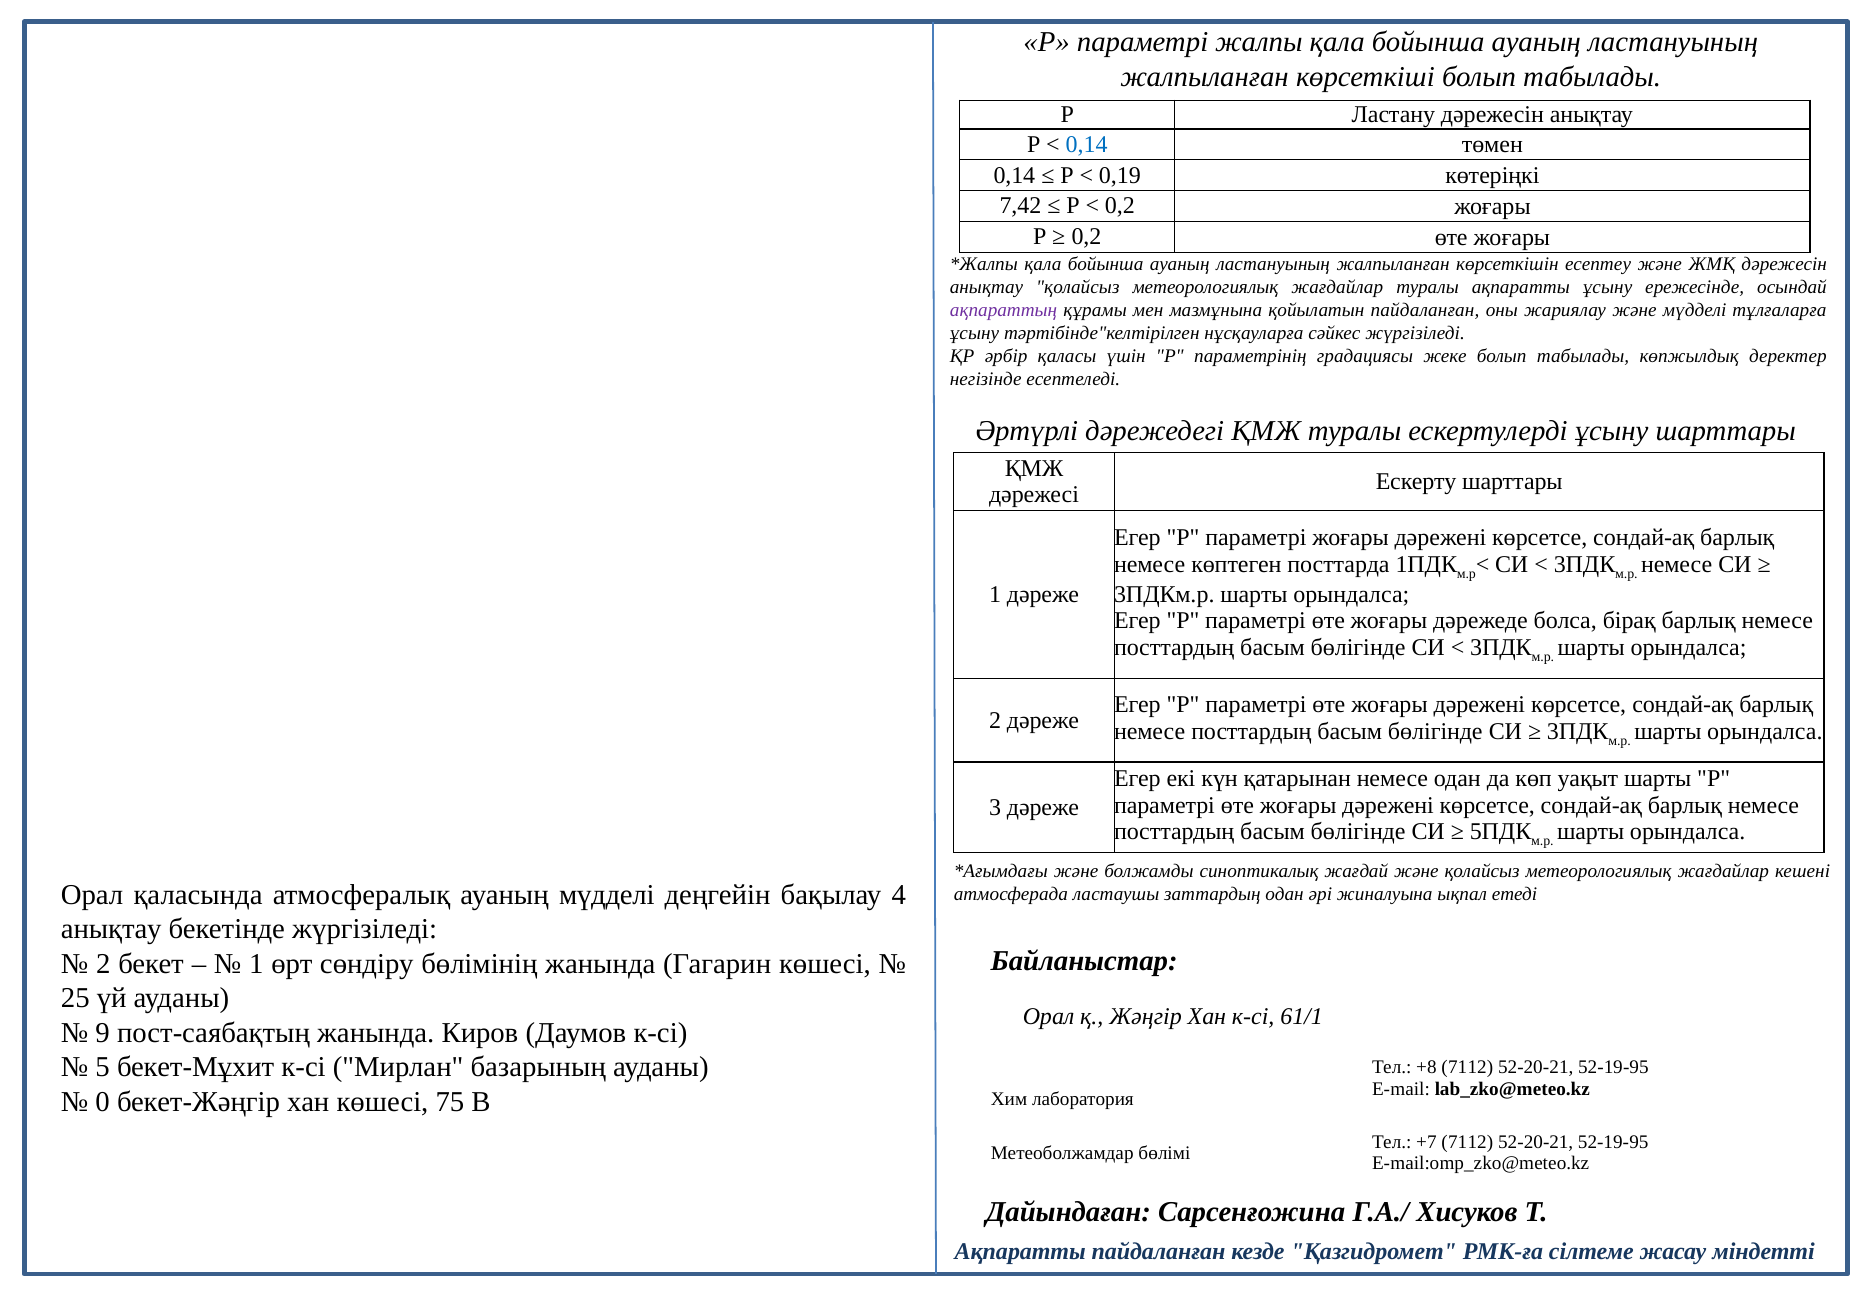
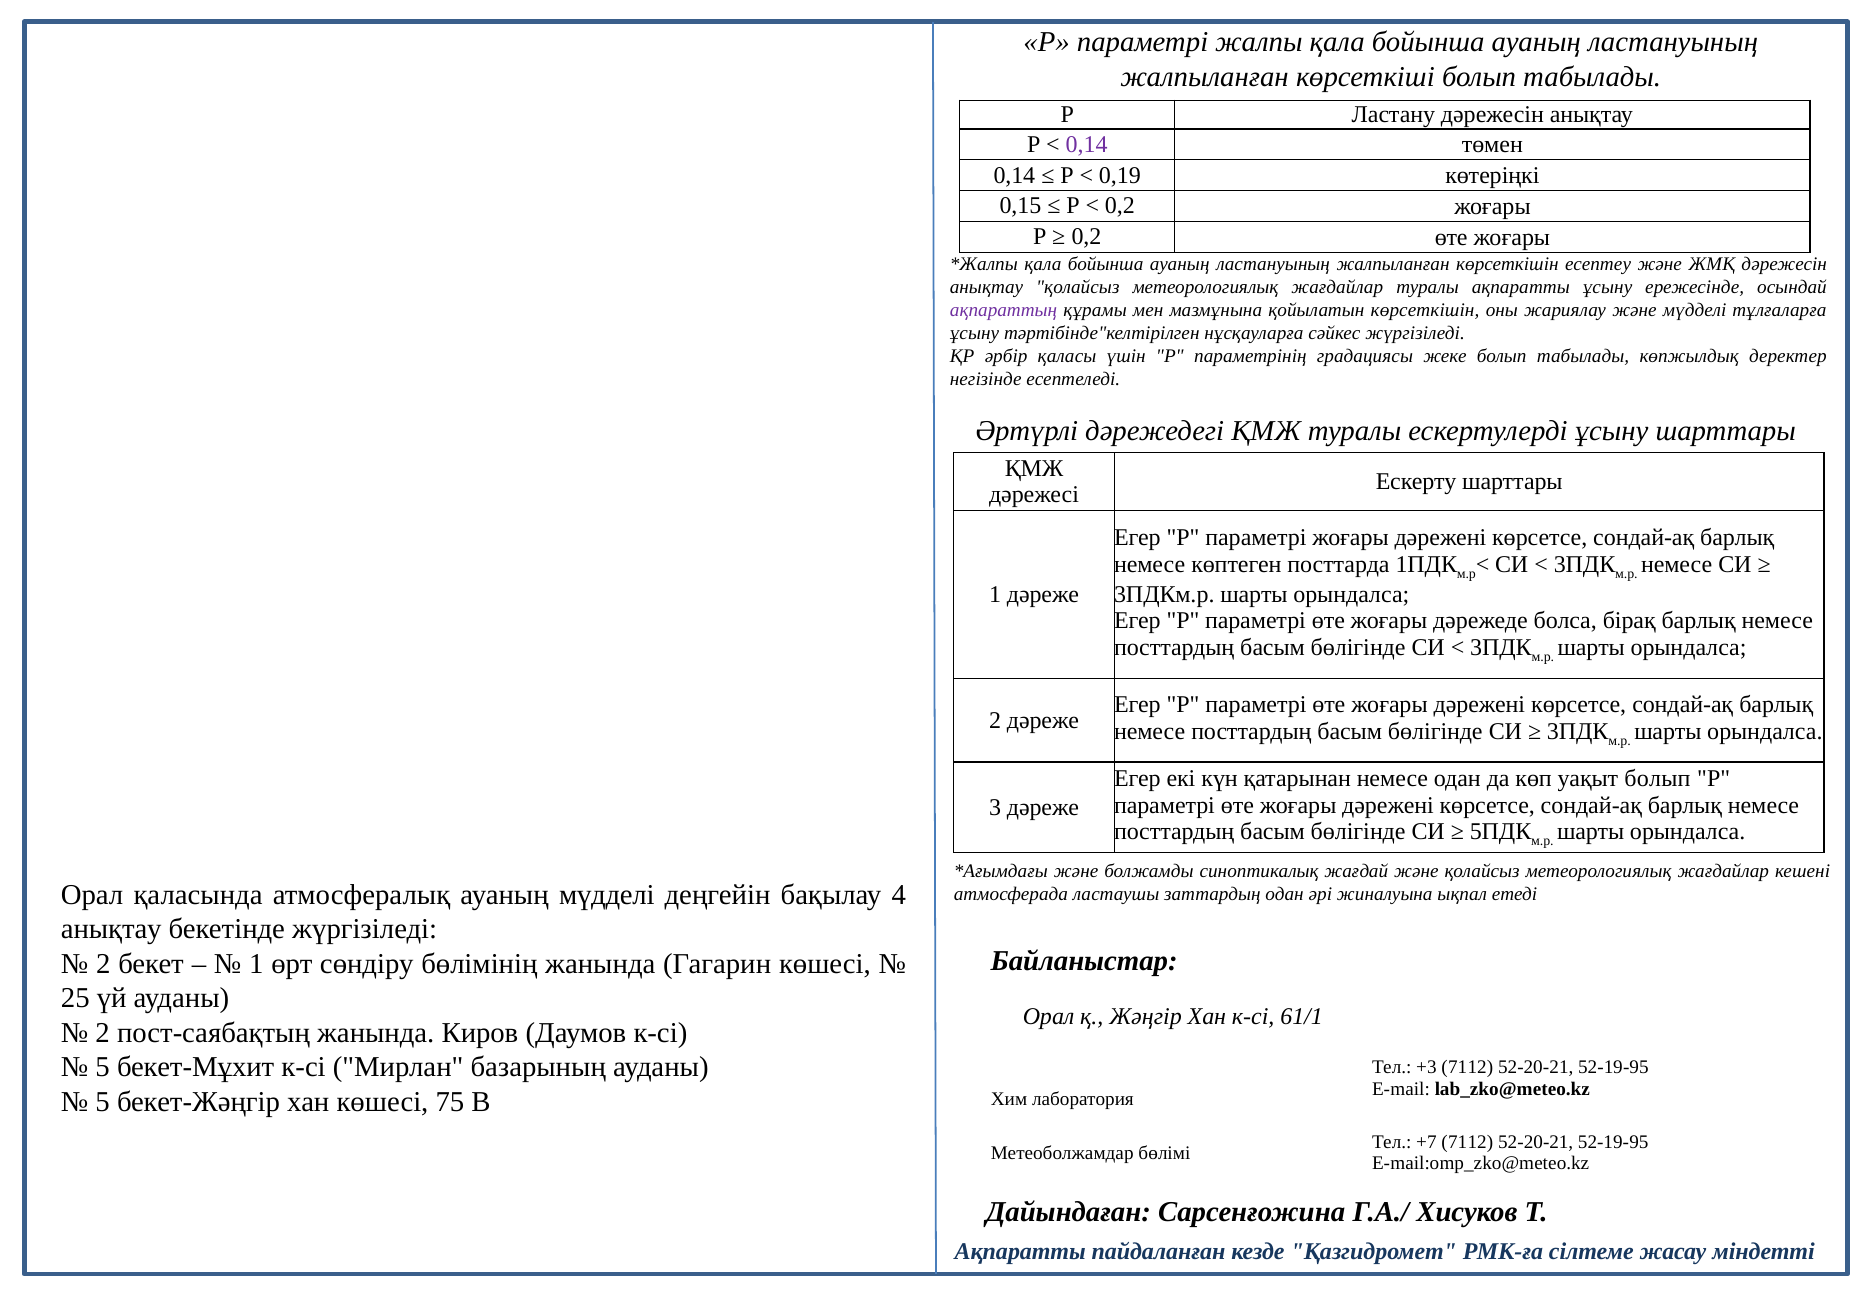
0,14 colour: blue -> purple (1087, 144)
7,42: 7,42 -> 0,15 (1020, 206)
қойылатын пайдаланған: пайдаланған -> көрсеткішін (1425, 310)
уақыт шарты: шарты -> болып (1658, 779)
9: 9 -> 2 (103, 1033)
+8: +8 -> +3 (1426, 1067)
0: 0 -> 5 (103, 1102)
